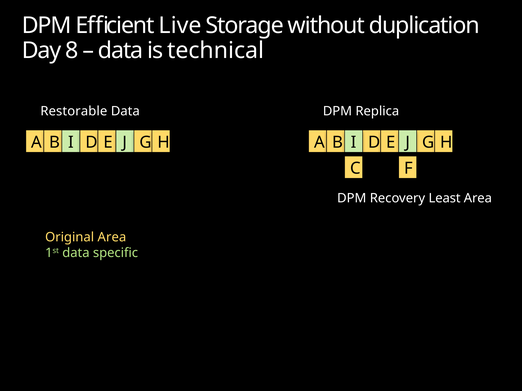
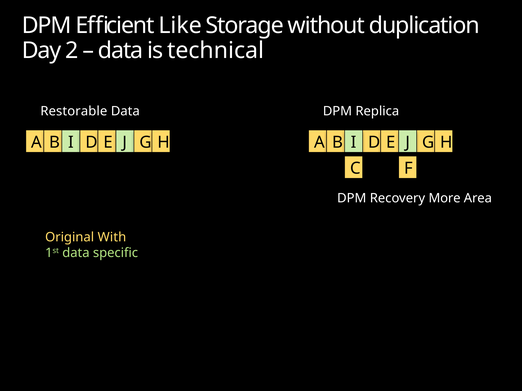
Live: Live -> Like (180, 26)
8: 8 -> 2 (72, 51)
Least: Least -> More (445, 198)
Original Area: Area -> With (112, 237)
